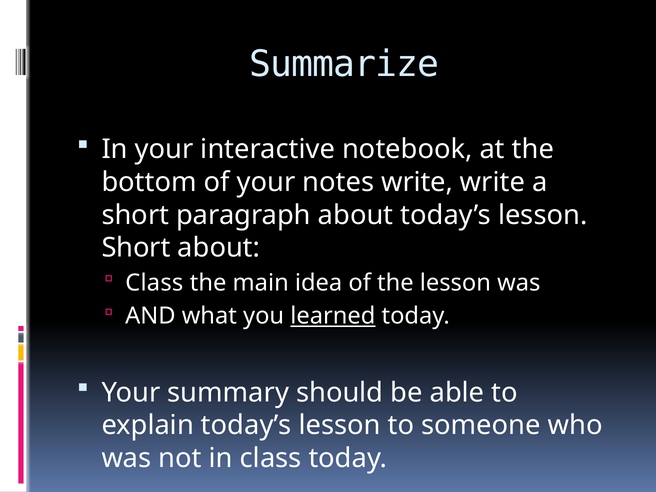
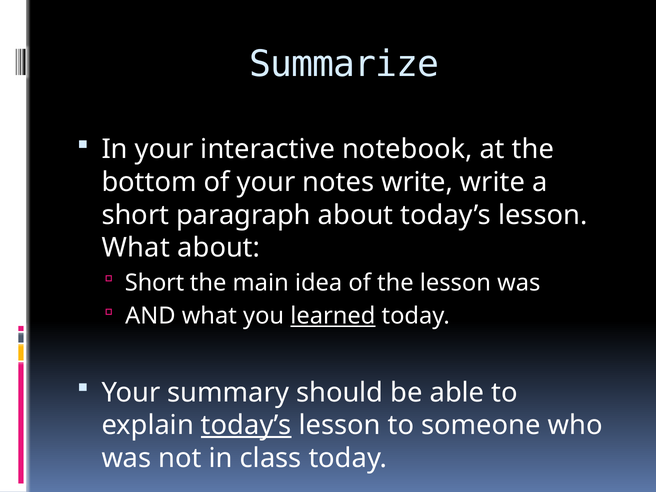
Short: Short -> What (136, 248)
Class: Class -> Short (155, 283)
today’s underline: none -> present (246, 425)
